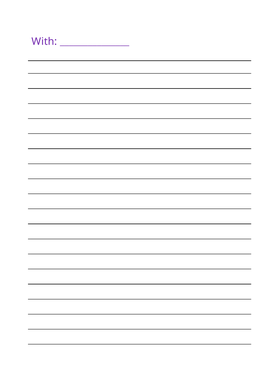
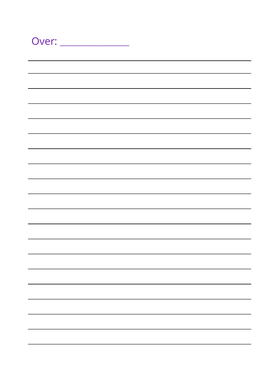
With: With -> Over (44, 42)
